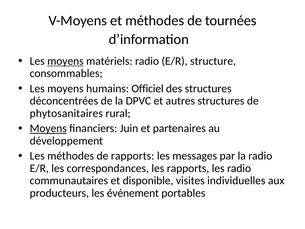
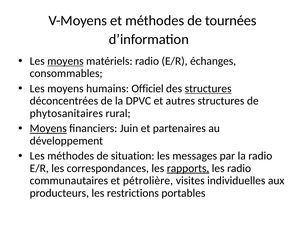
structure: structure -> échanges (213, 61)
structures underline: none -> present (208, 88)
de rapports: rapports -> situation (133, 156)
rapports underline: none -> present (188, 168)
disponible: disponible -> pétrolière (148, 180)
événement: événement -> restrictions (133, 193)
